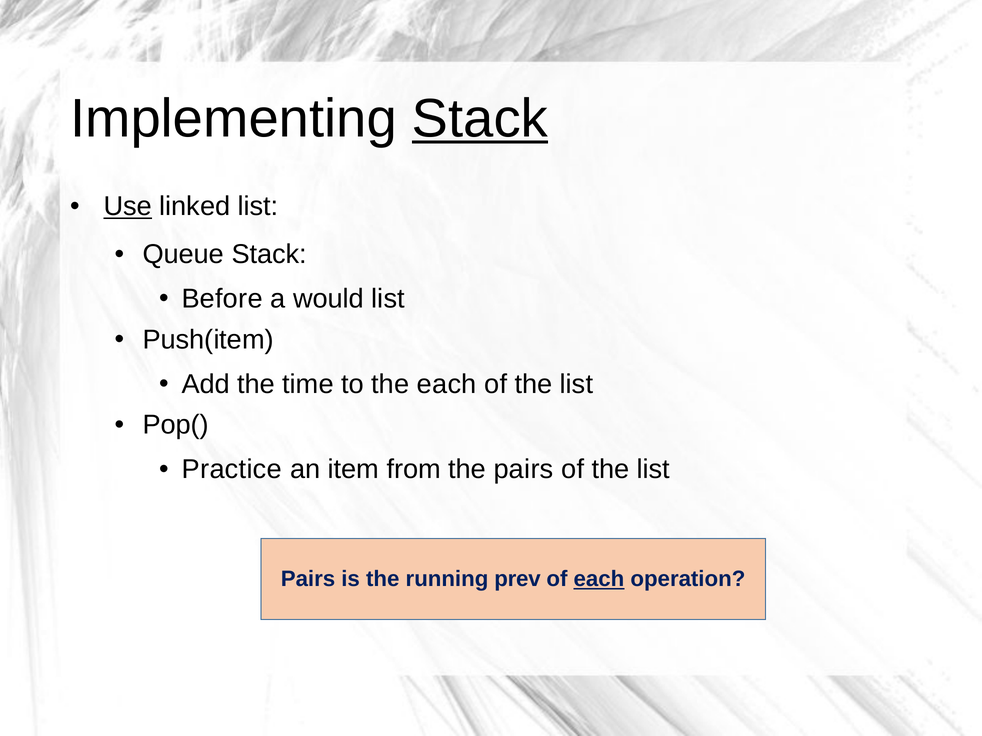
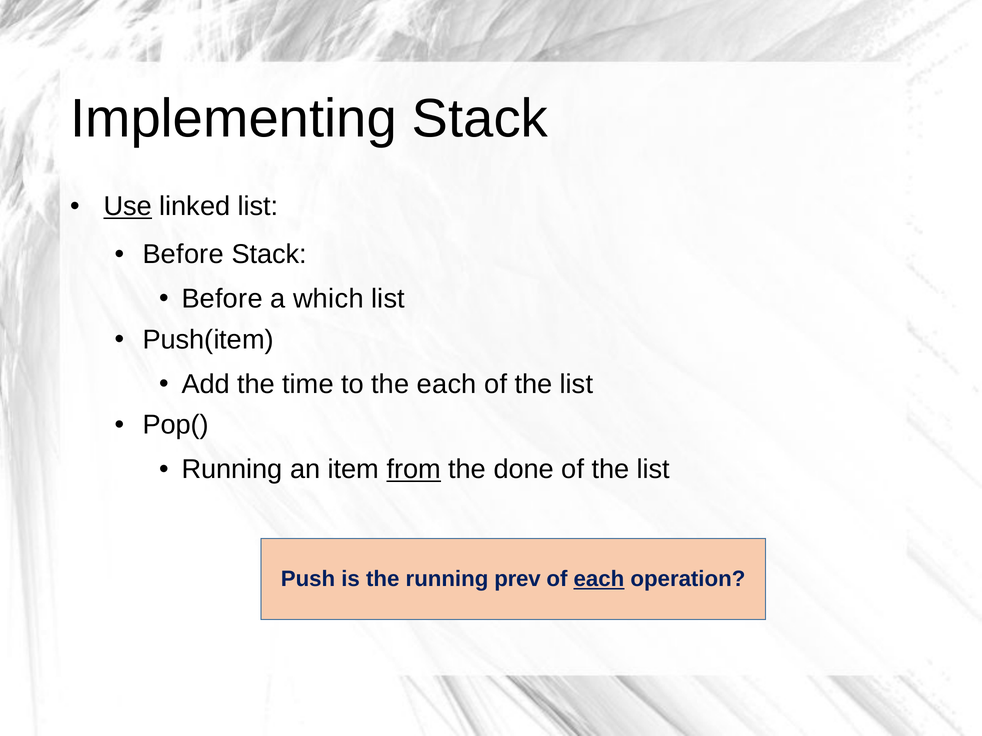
Stack underline: present -> none (480, 119)
Queue: Queue -> Before (183, 255)
would: would -> which (328, 299)
Practice: Practice -> Running (232, 470)
from underline: none -> present (414, 470)
the pairs: pairs -> done (524, 470)
Pairs: Pairs -> Push (308, 579)
